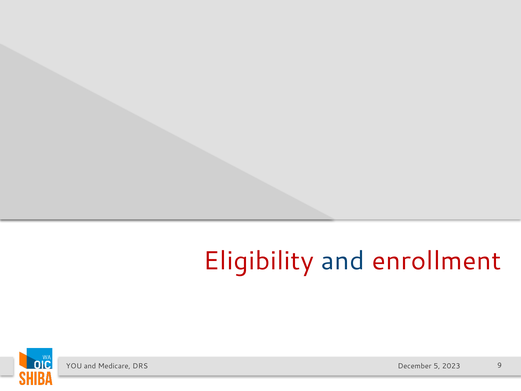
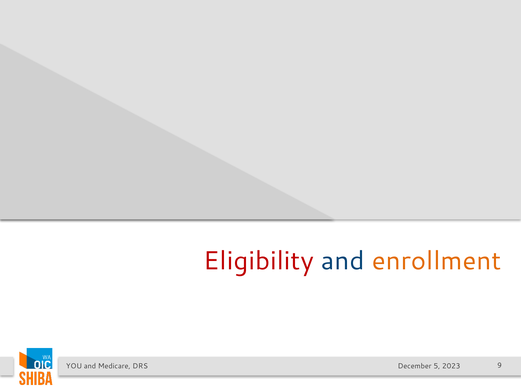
enrollment colour: red -> orange (437, 261)
